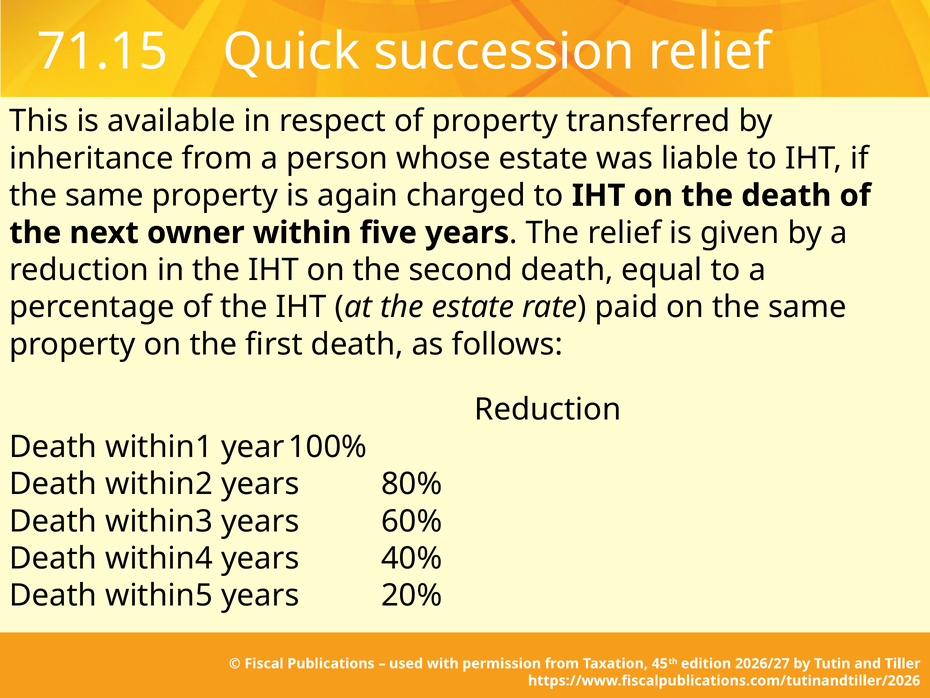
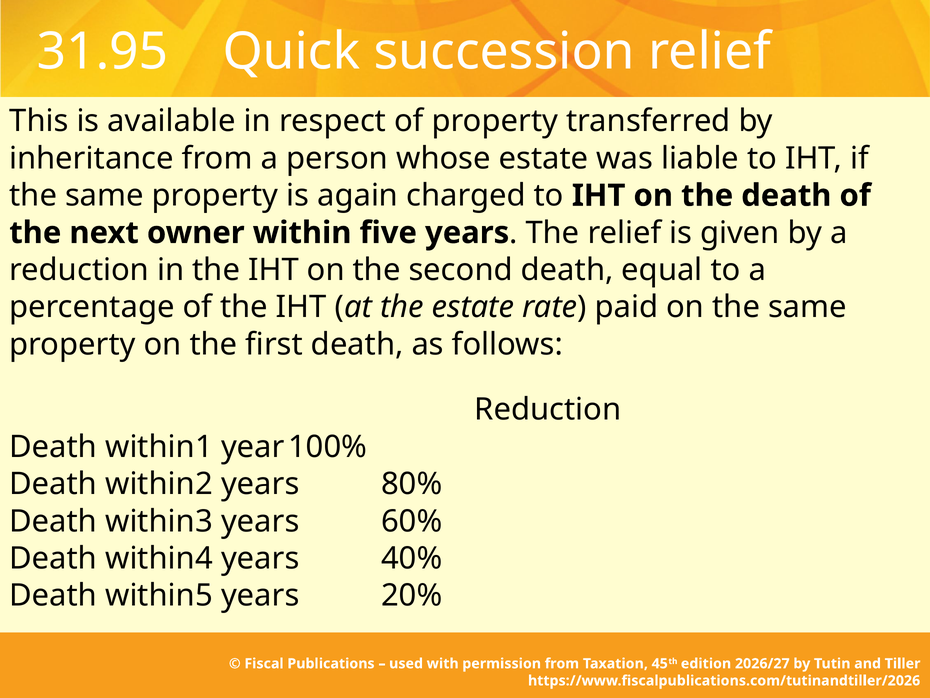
71.15: 71.15 -> 31.95 (102, 51)
